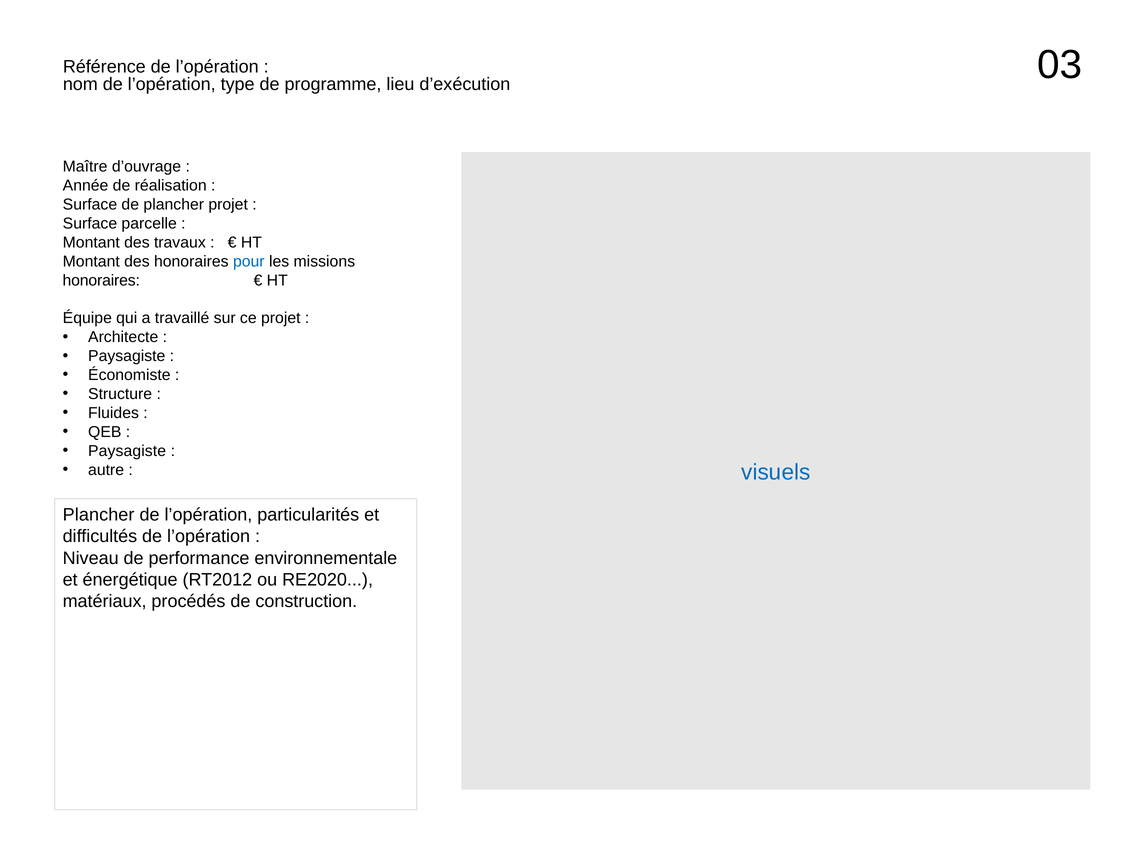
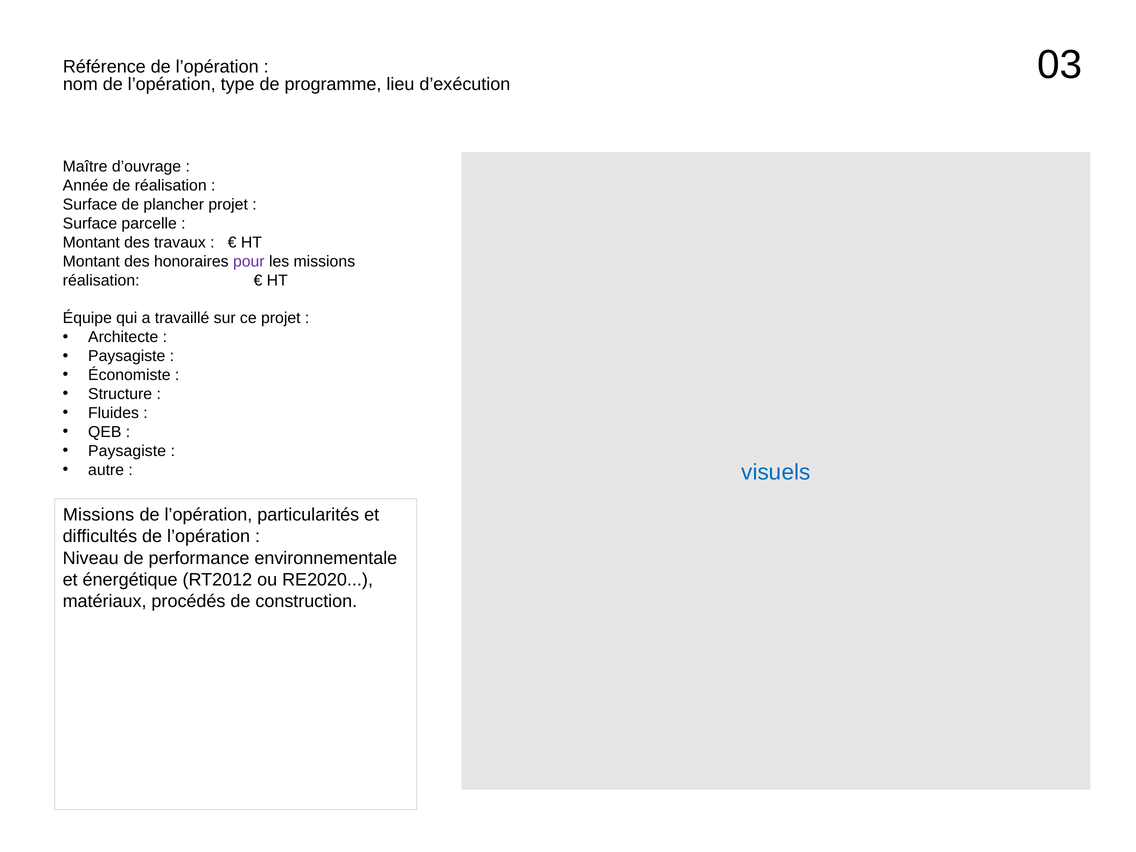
pour colour: blue -> purple (249, 261)
honoraires: honoraires -> réalisation (101, 280)
Plancher: Plancher -> Missions (99, 515)
